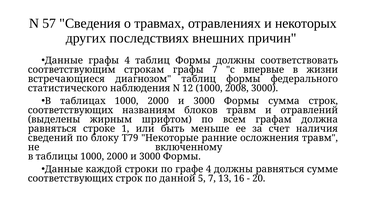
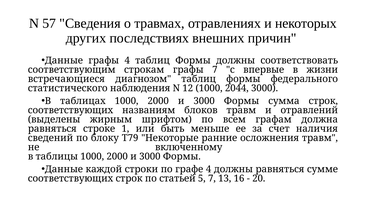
2008: 2008 -> 2044 (237, 88)
данной: данной -> статьей (177, 178)
